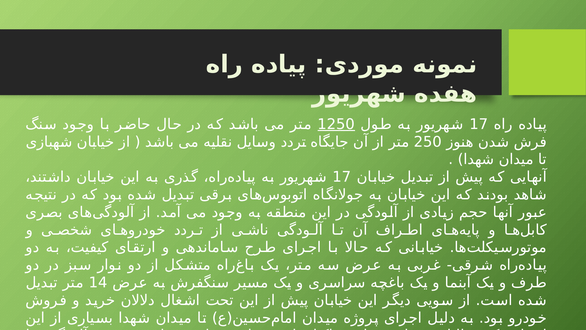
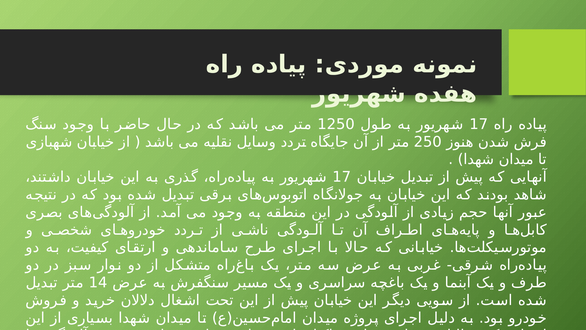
1250 underline: present -> none (336, 124)
